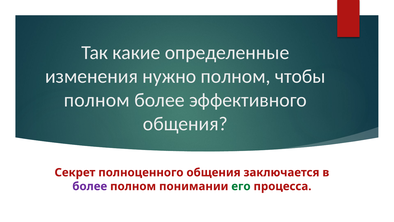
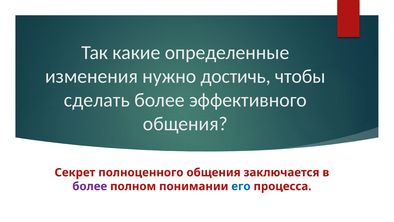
нужно полном: полном -> достичь (236, 76)
полном: полном -> сделать (97, 100)
его colour: green -> blue (241, 186)
